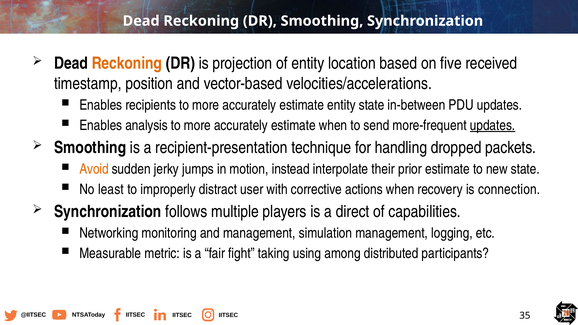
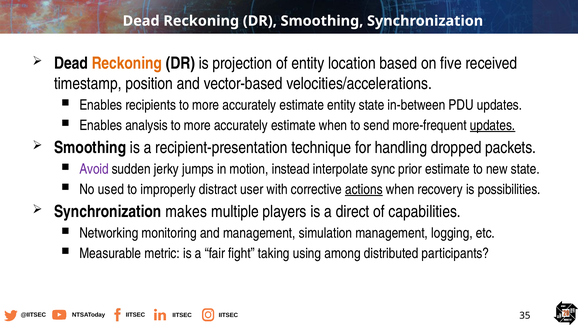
Avoid colour: orange -> purple (94, 169)
their: their -> sync (383, 169)
least: least -> used (111, 189)
actions underline: none -> present (364, 189)
connection: connection -> possibilities (509, 189)
follows: follows -> makes (186, 212)
